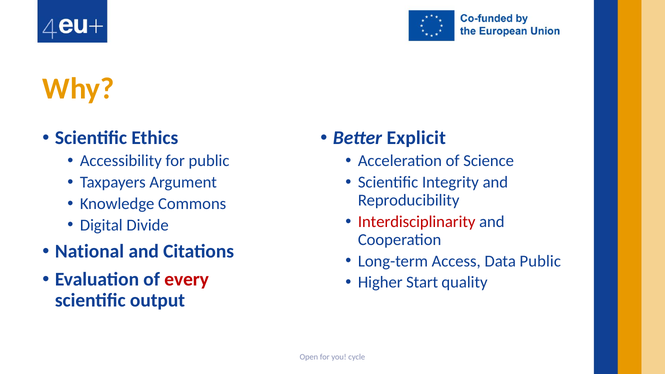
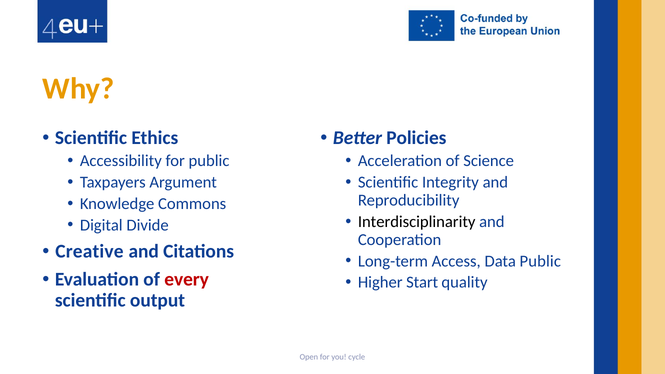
Explicit: Explicit -> Policies (416, 138)
Interdisciplinarity colour: red -> black (417, 222)
National: National -> Creative (89, 252)
